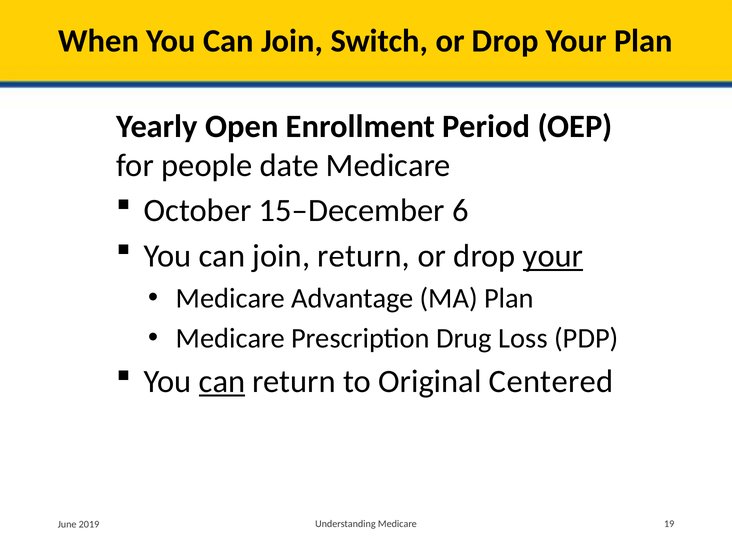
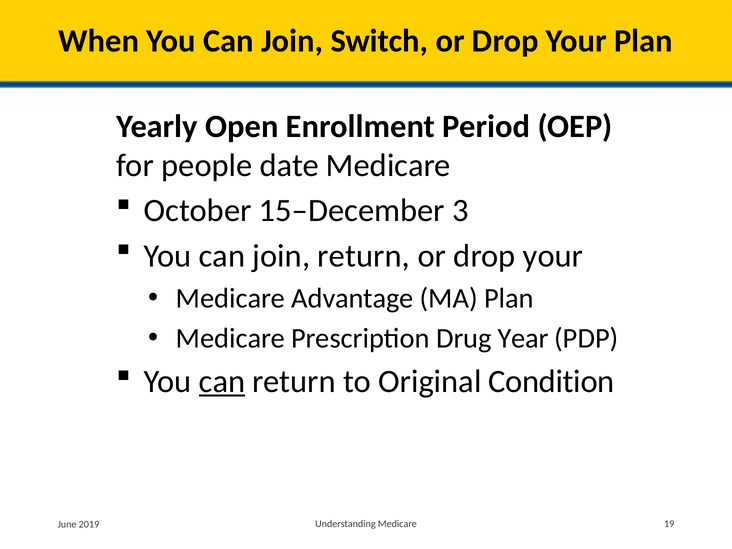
6: 6 -> 3 (460, 211)
your underline: present -> none (553, 256)
Loss: Loss -> Year (523, 339)
Centered: Centered -> Condition (551, 382)
